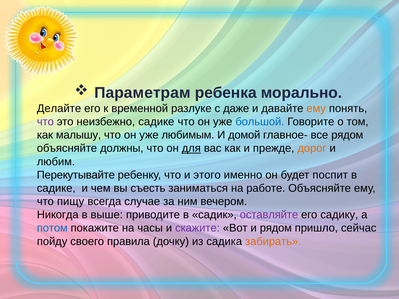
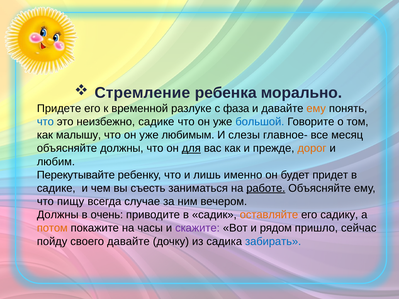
Параметрам: Параметрам -> Стремление (142, 93)
Делайте: Делайте -> Придете (59, 109)
даже: даже -> фаза (236, 109)
что colour: purple -> blue (45, 122)
домой: домой -> слезы (244, 135)
все рядом: рядом -> месяц (347, 135)
этого: этого -> лишь (207, 175)
поспит: поспит -> придет (330, 175)
работе underline: none -> present (266, 188)
Никогда: Никогда -> Должны (58, 215)
выше: выше -> очень (107, 215)
оставляйте colour: purple -> orange (269, 215)
потом colour: blue -> orange (52, 228)
своего правила: правила -> давайте (128, 242)
забирать colour: orange -> blue (273, 242)
